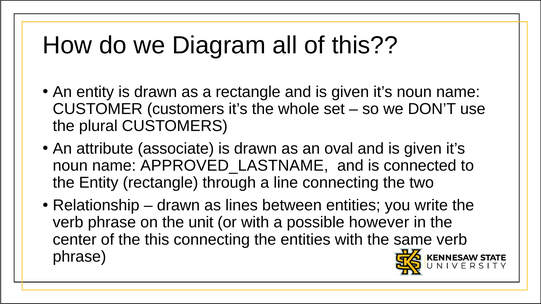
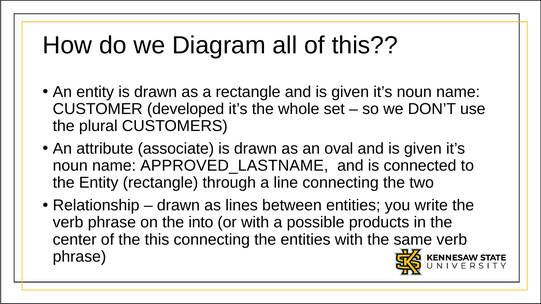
CUSTOMER customers: customers -> developed (186, 109)
unit: unit -> into (201, 223)
however: however -> products (379, 223)
